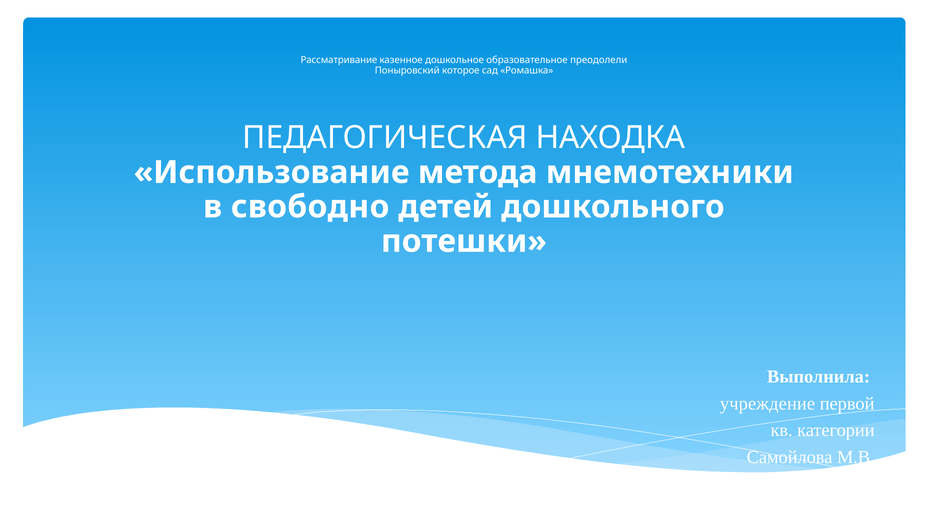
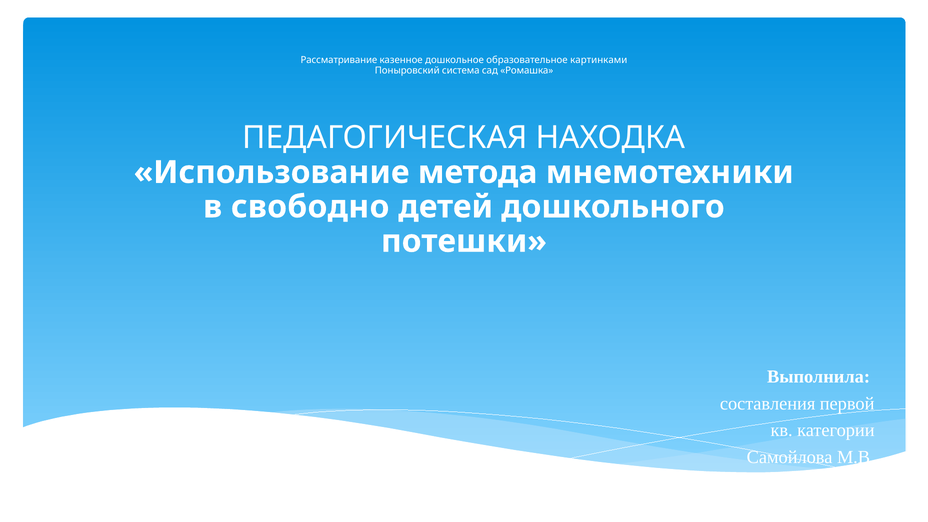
преодолели: преодолели -> картинками (599, 60)
которое: которое -> система (461, 71)
учреждение: учреждение -> составления (768, 404)
